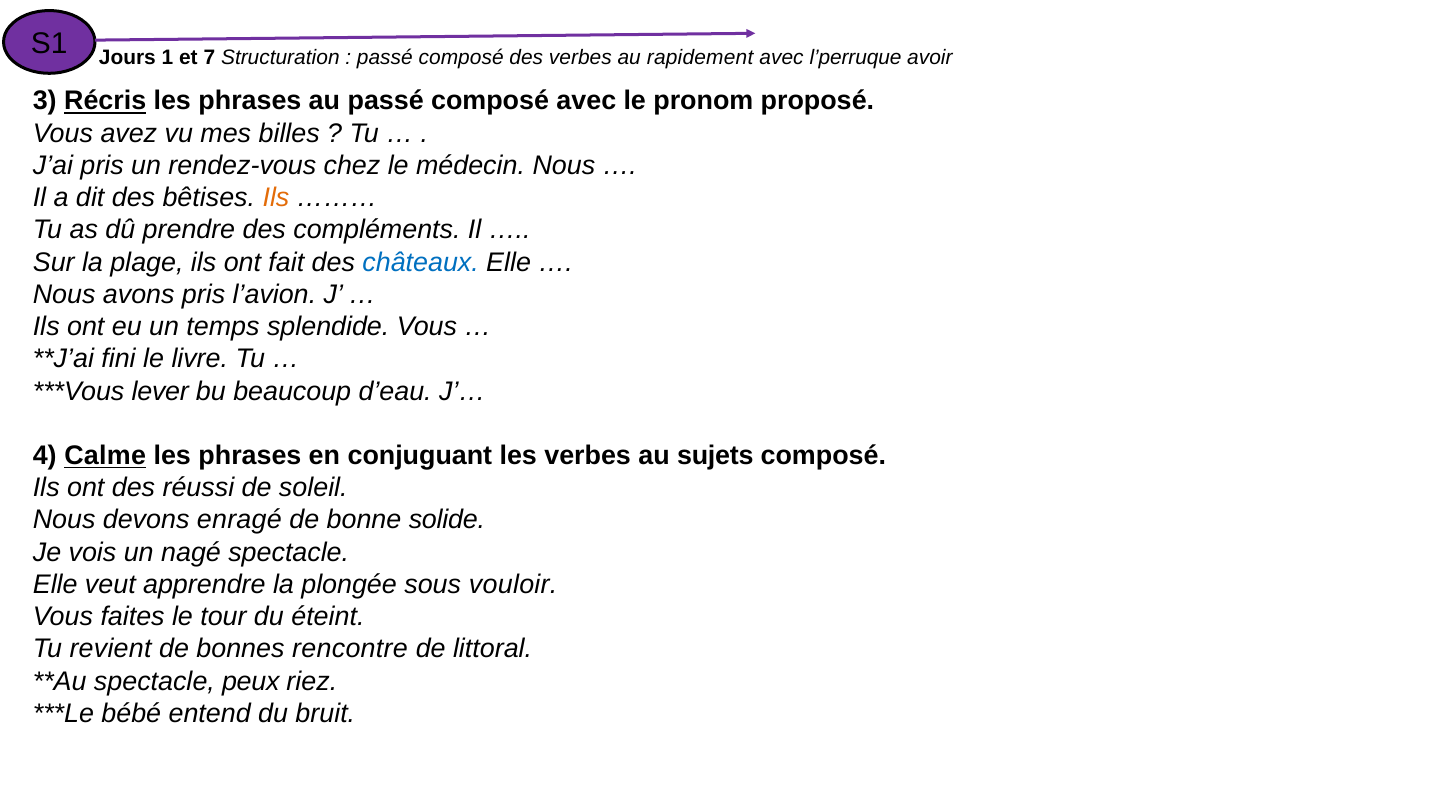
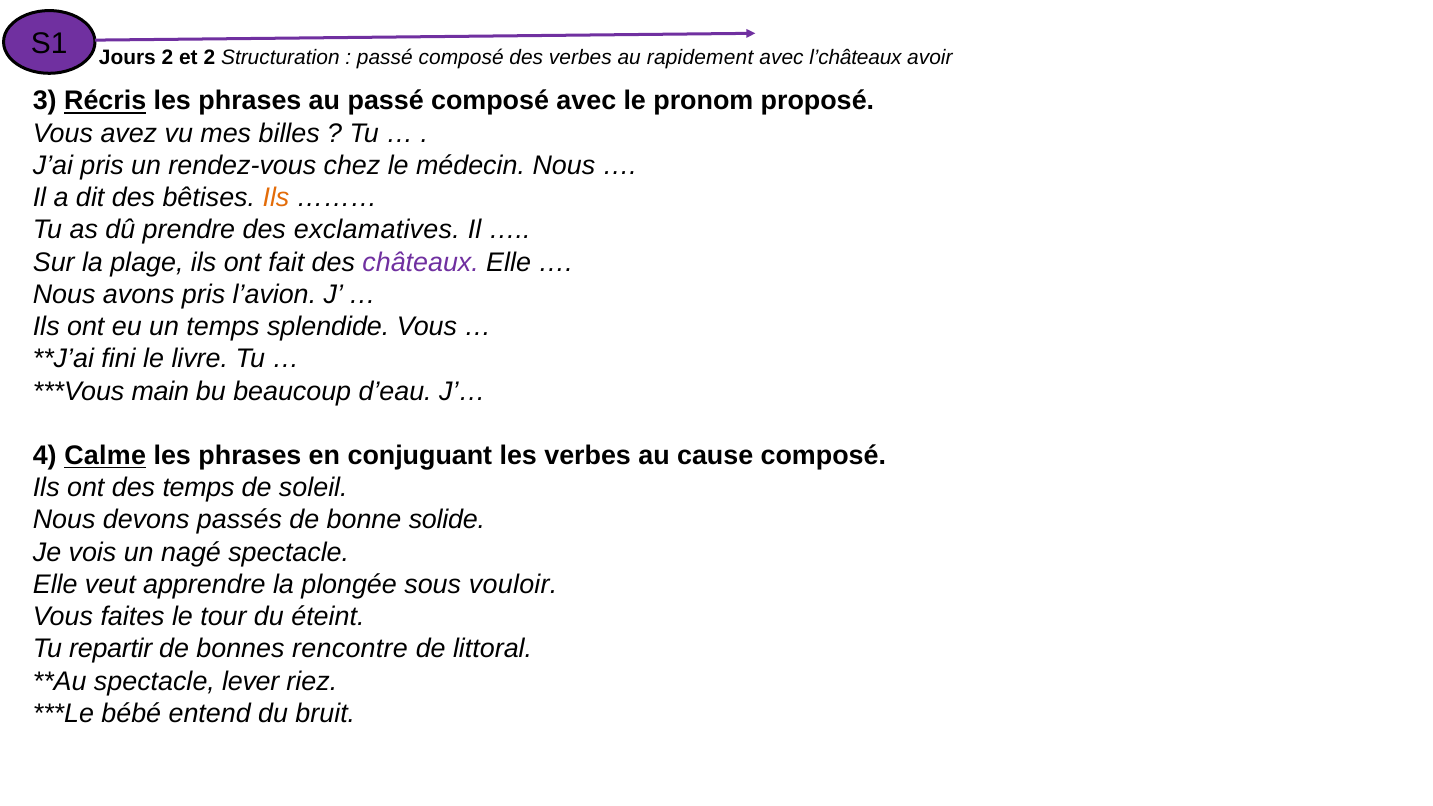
Jours 1: 1 -> 2 (168, 58)
et 7: 7 -> 2 (209, 58)
l’perruque: l’perruque -> l’châteaux (856, 58)
compléments: compléments -> exclamatives (377, 230)
châteaux colour: blue -> purple (421, 262)
lever: lever -> main (160, 391)
sujets: sujets -> cause (715, 456)
des réussi: réussi -> temps (199, 488)
enragé: enragé -> passés (239, 520)
revient: revient -> repartir (111, 649)
peux: peux -> lever (251, 681)
